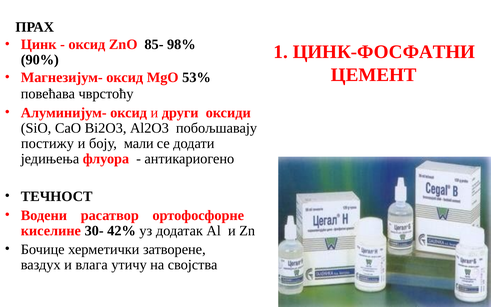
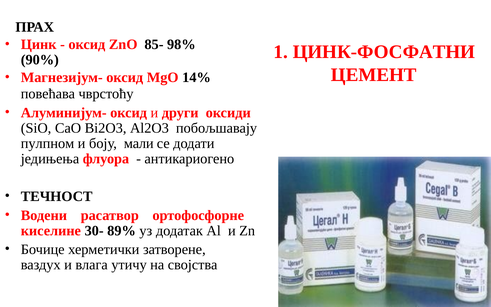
53%: 53% -> 14% (197, 78)
постижу: постижу -> пулпном (48, 143)
42%: 42% -> 89% (122, 231)
